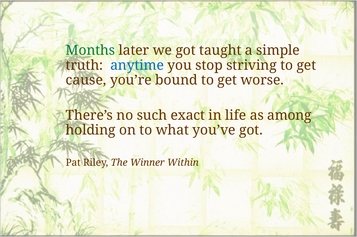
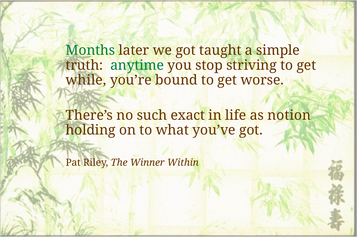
anytime colour: blue -> green (137, 65)
cause: cause -> while (86, 80)
among: among -> notion (289, 115)
